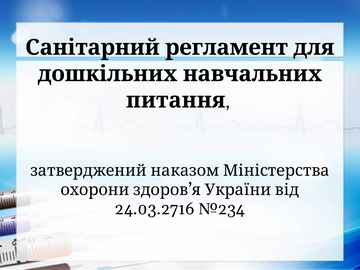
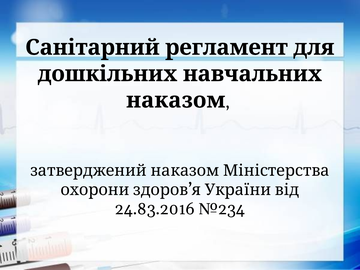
питання: питання -> наказом (176, 100)
24.03.2716: 24.03.2716 -> 24.83.2016 (155, 209)
